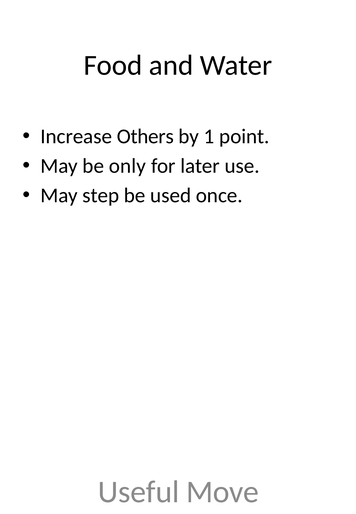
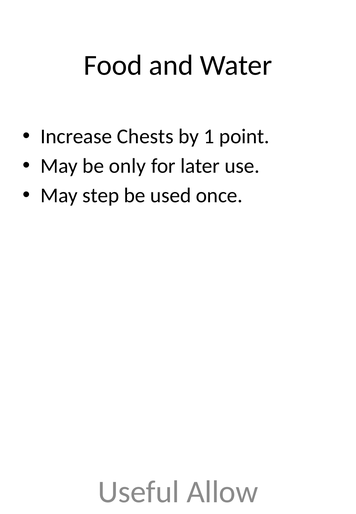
Others: Others -> Chests (145, 137)
Move: Move -> Allow (222, 492)
